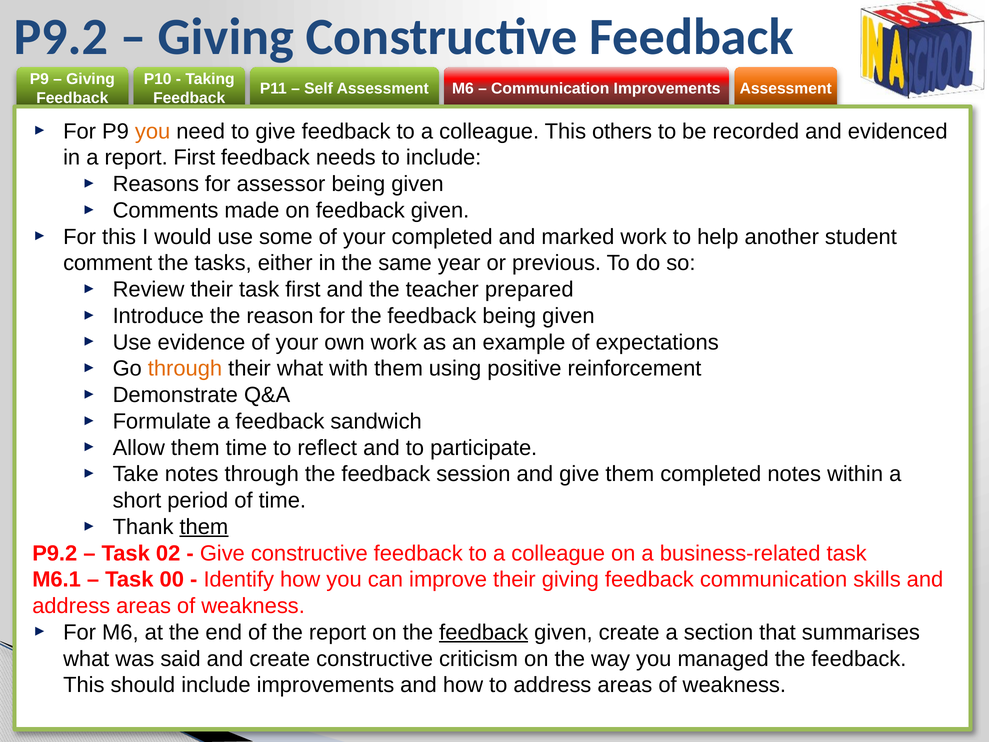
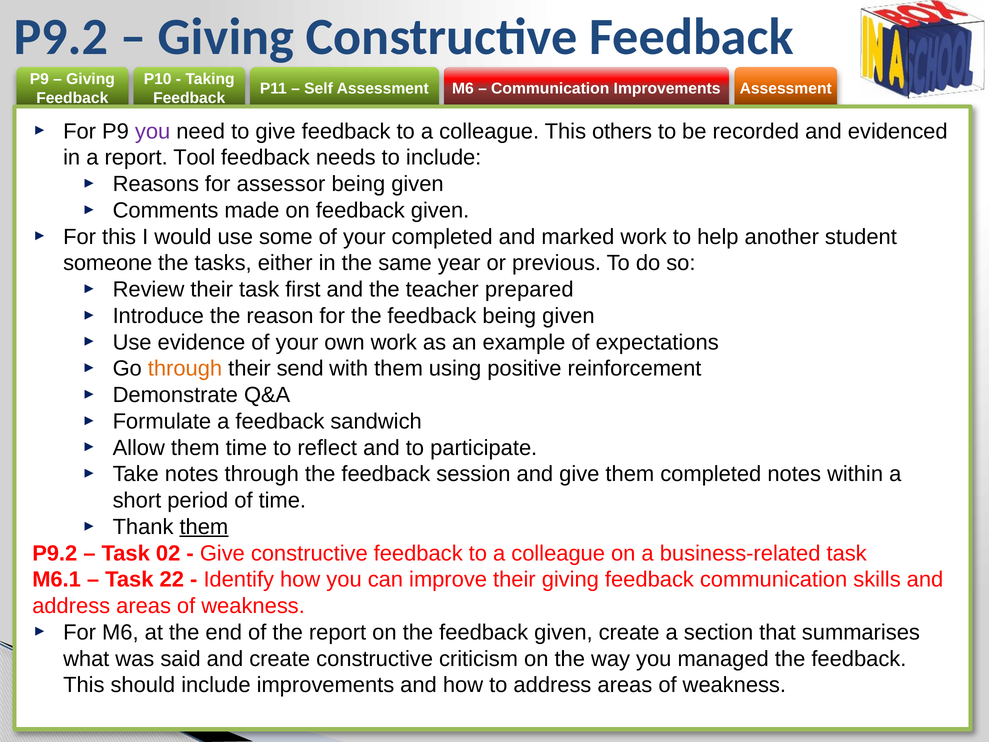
you colour: orange -> purple (153, 131)
report First: First -> Tool (194, 158)
comment: comment -> someone (108, 263)
their what: what -> send (300, 369)
00: 00 -> 22 (172, 579)
feedback underline: present -> none (484, 632)
